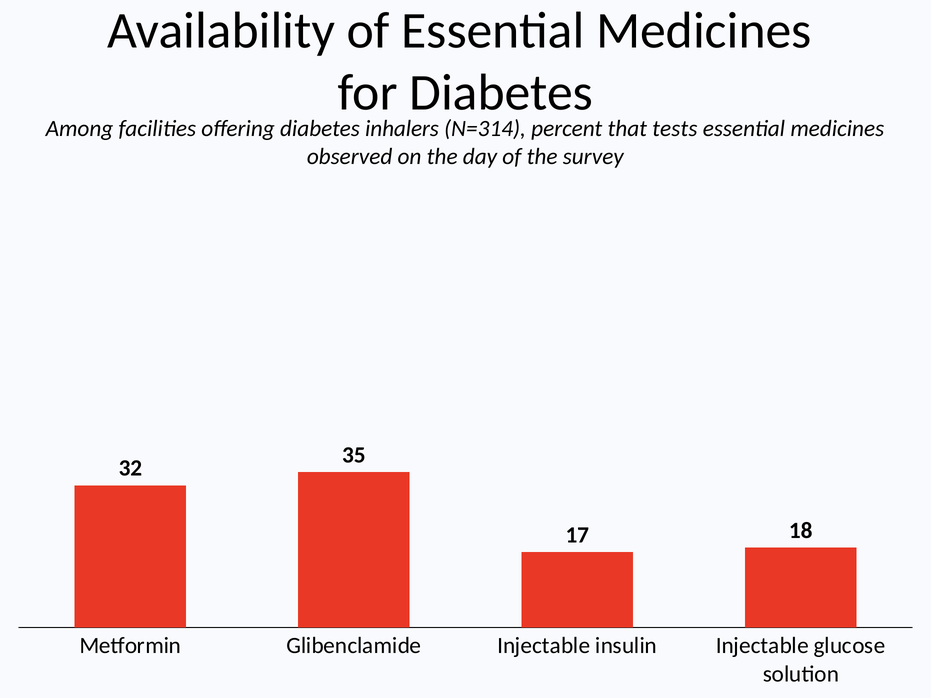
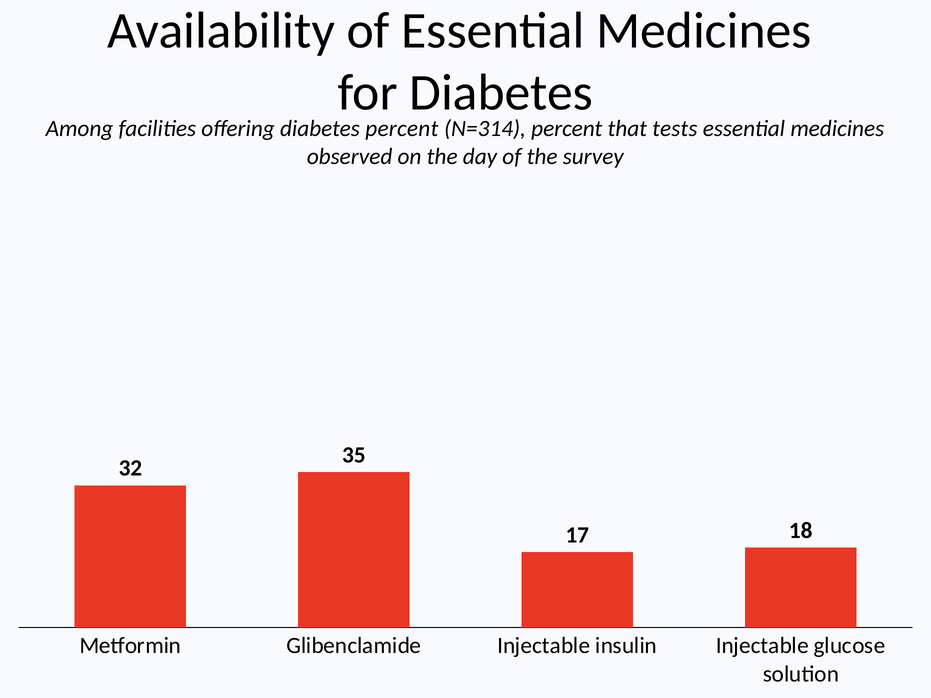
diabetes inhalers: inhalers -> percent (402, 129)
